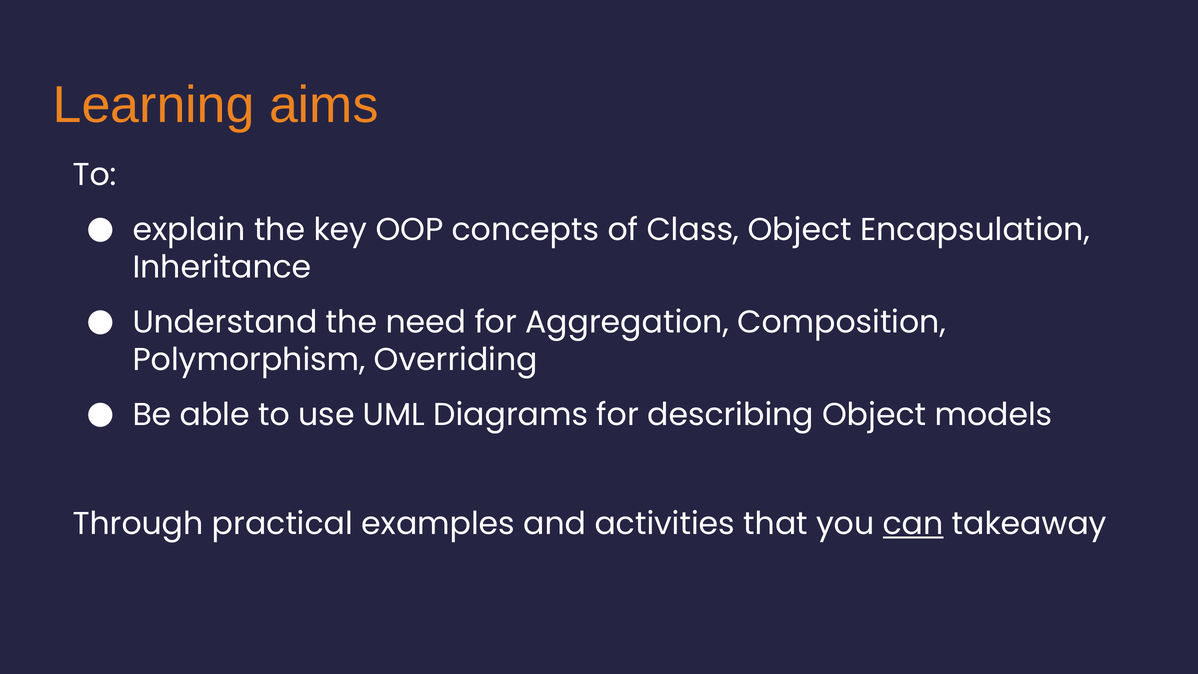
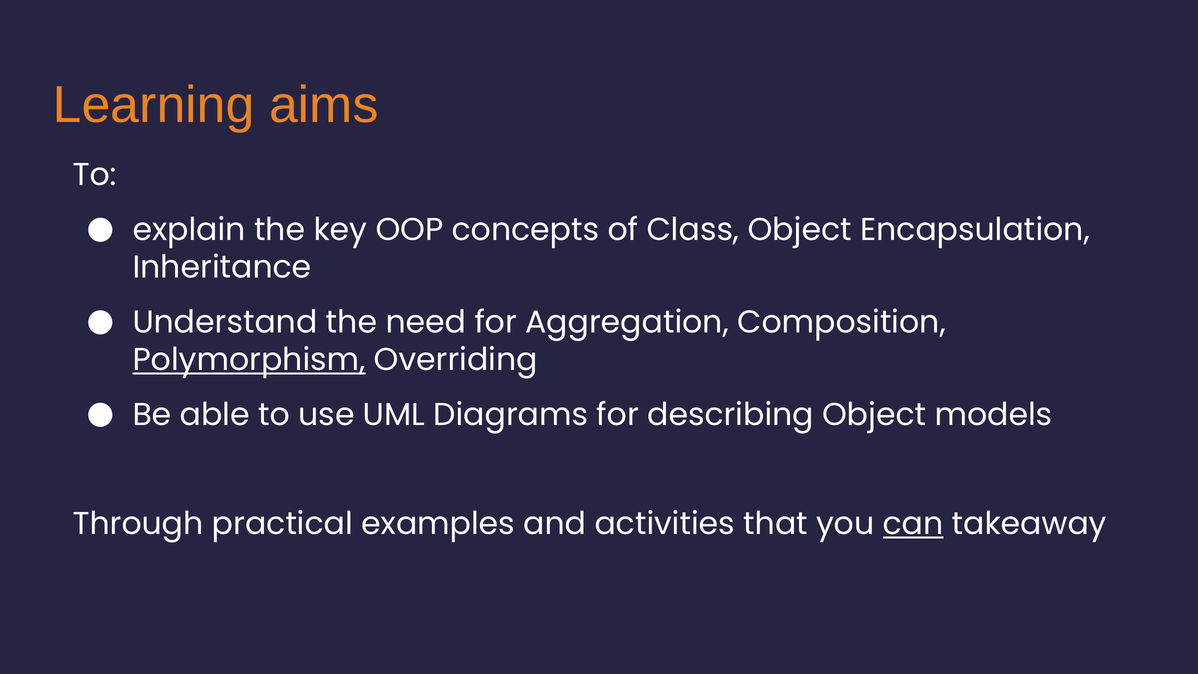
Polymorphism underline: none -> present (249, 360)
